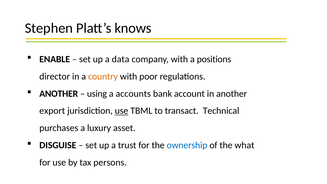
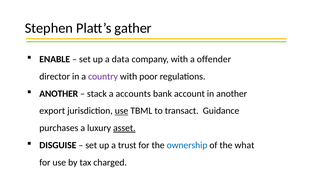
knows: knows -> gather (133, 28)
positions: positions -> offender (214, 59)
country colour: orange -> purple (103, 76)
using: using -> stack (97, 94)
Technical: Technical -> Guidance (221, 111)
asset underline: none -> present (124, 128)
persons: persons -> charged (110, 162)
